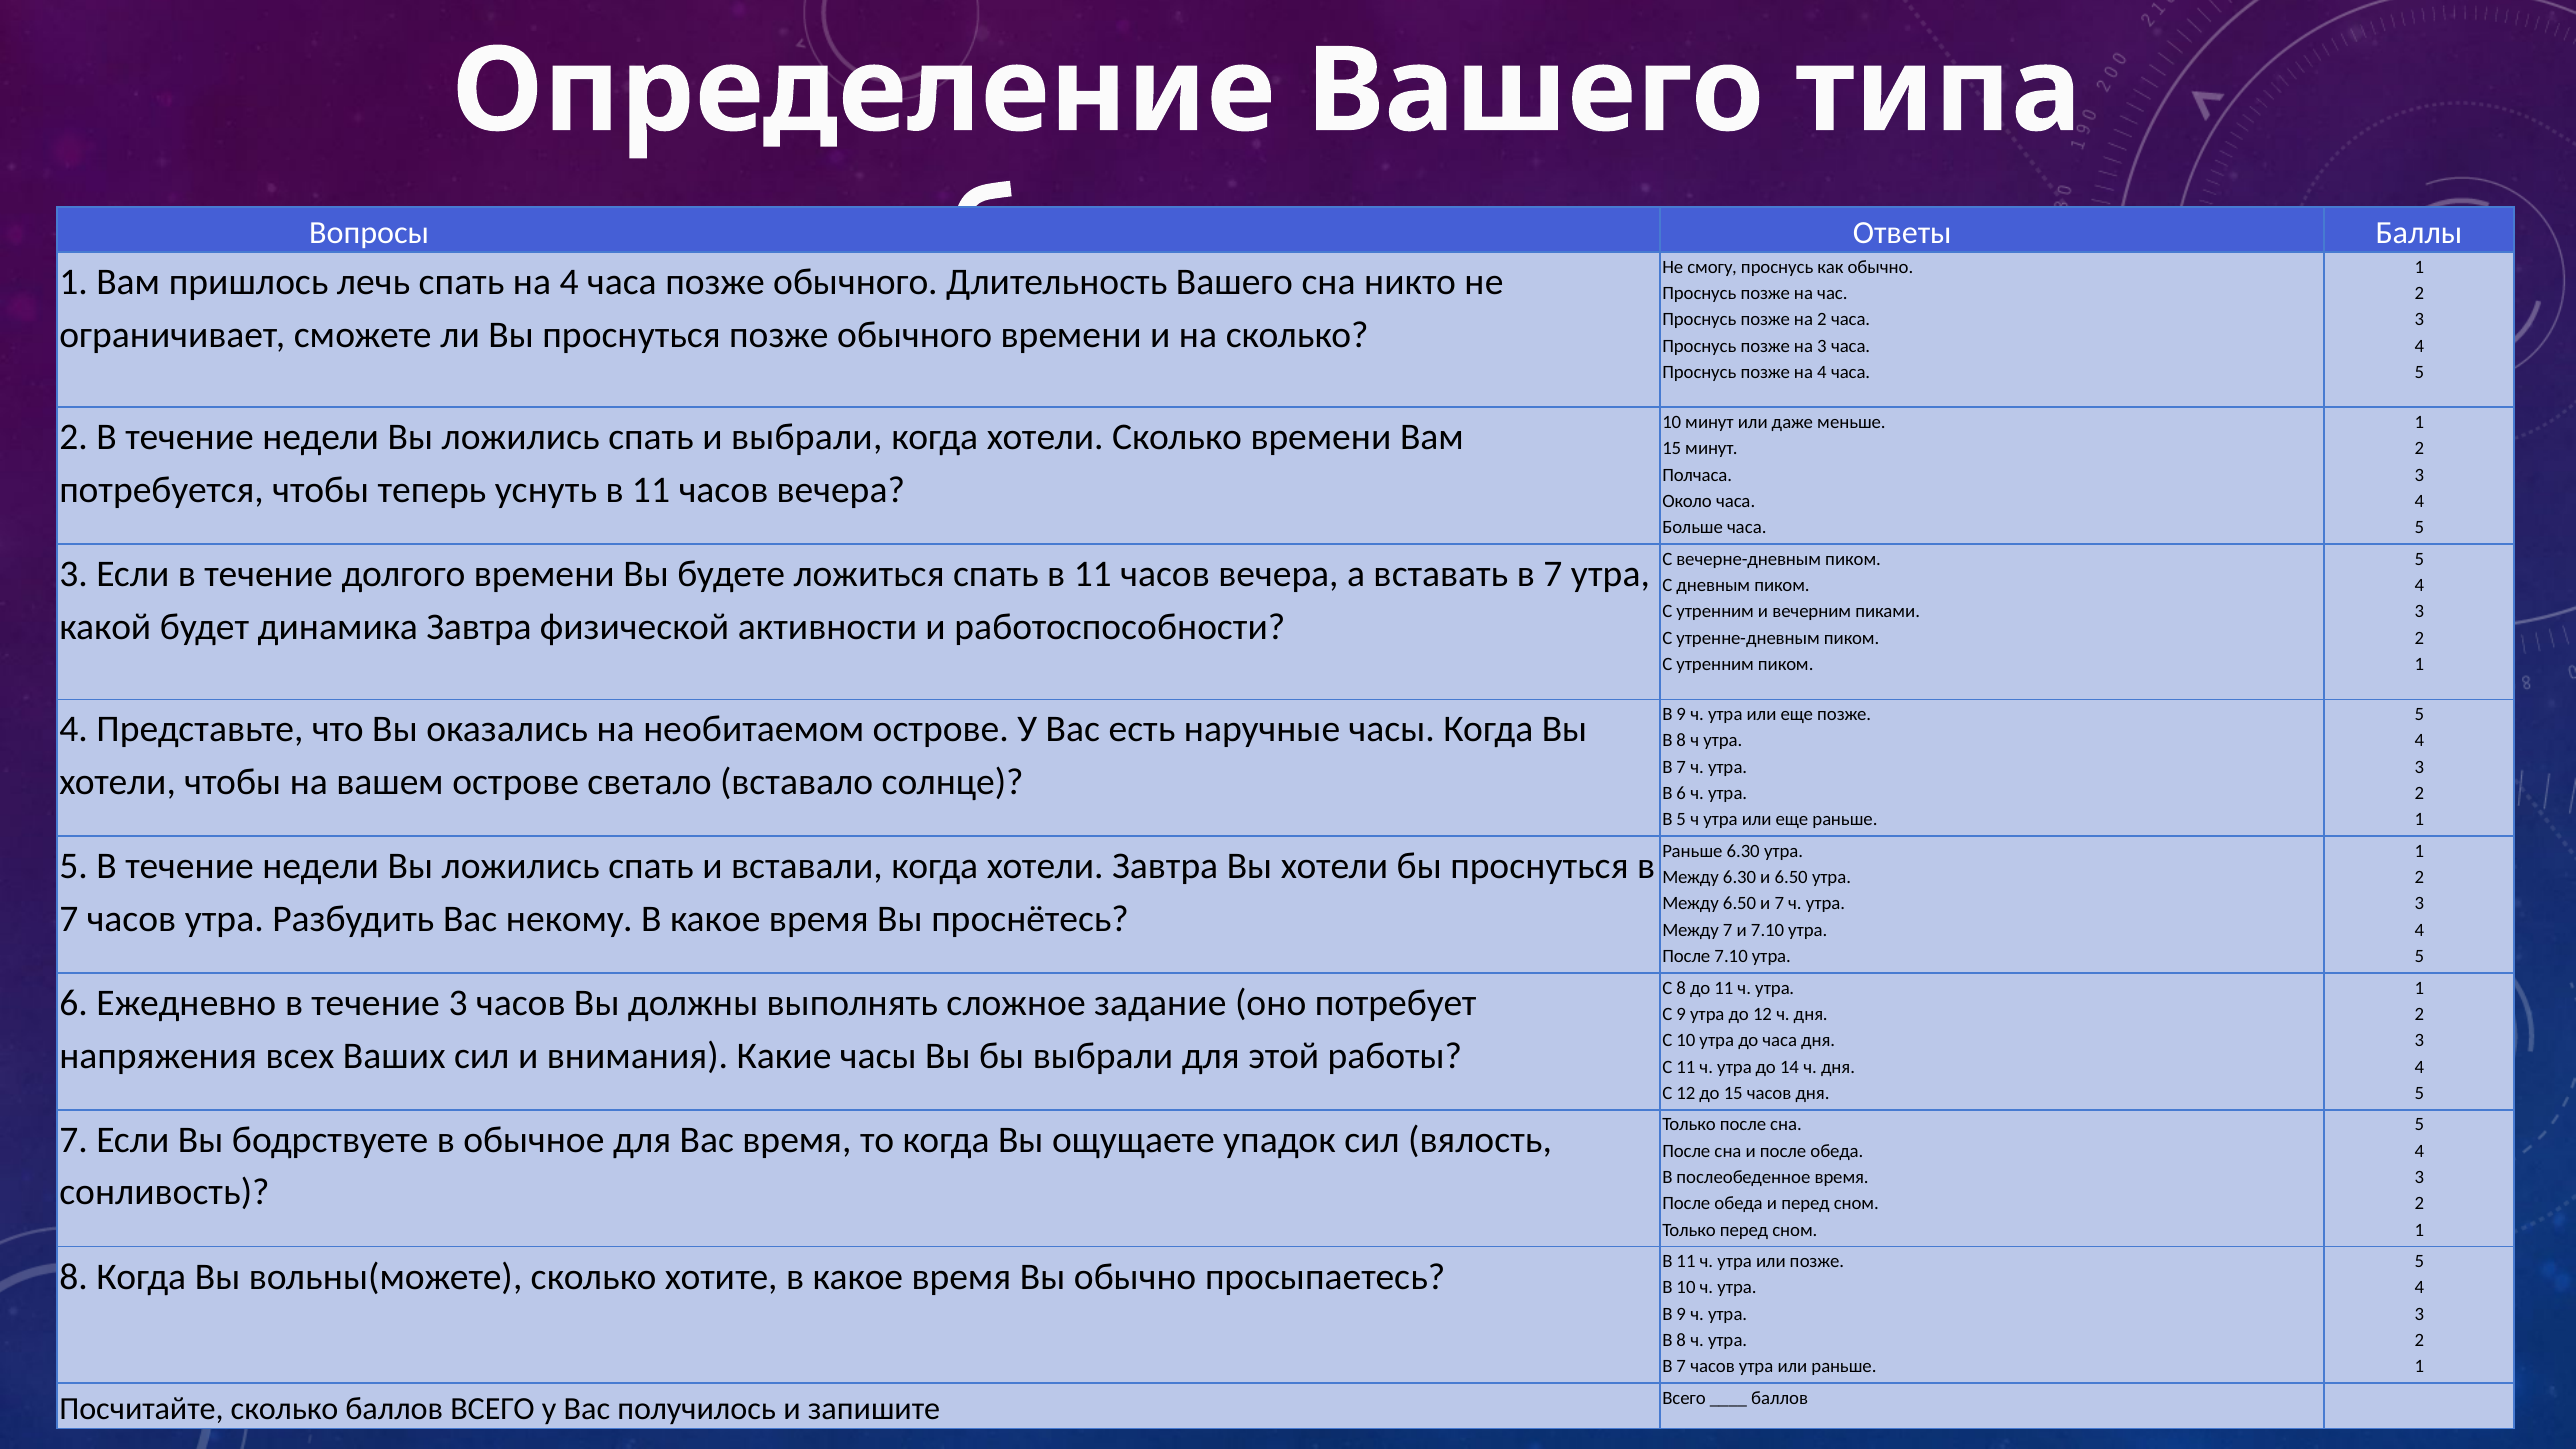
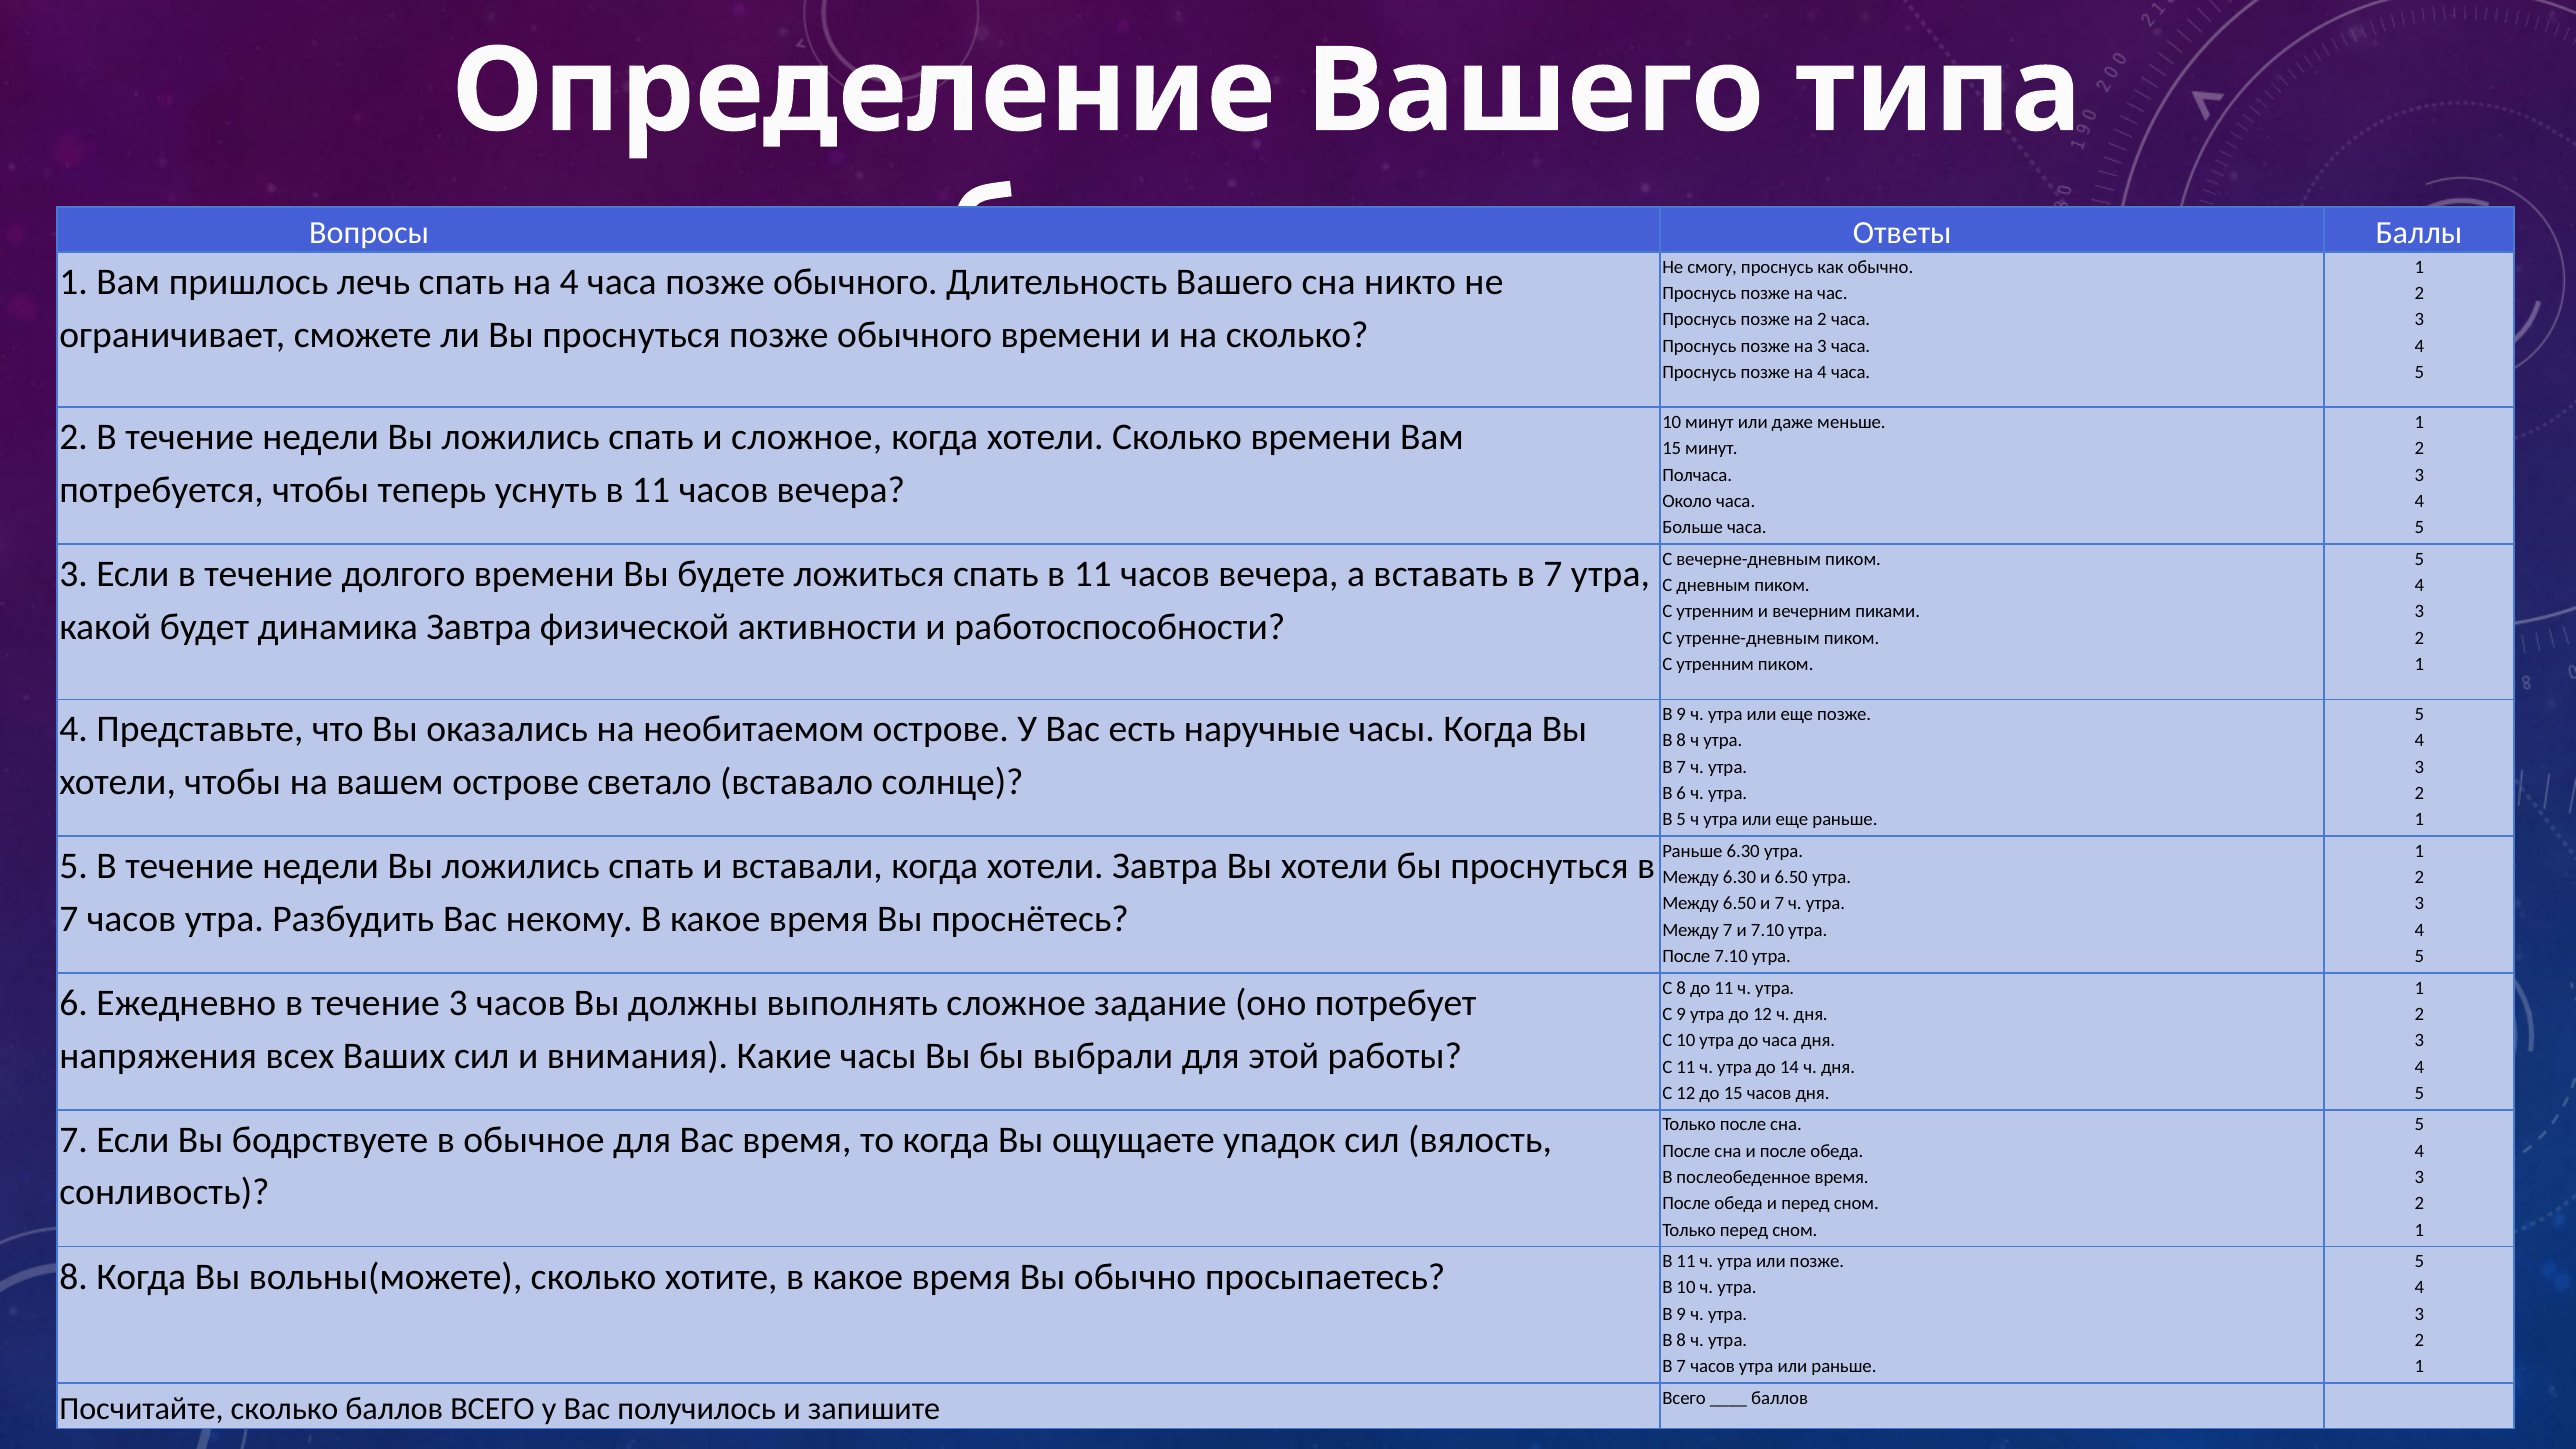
и выбрали: выбрали -> сложное (807, 438)
